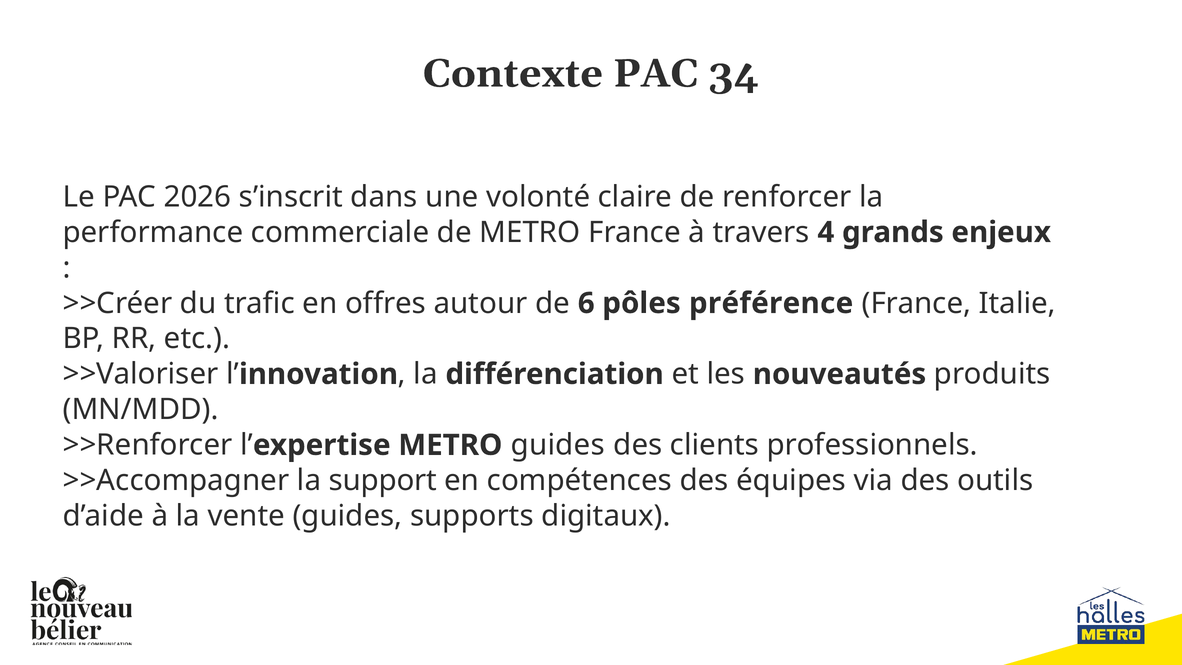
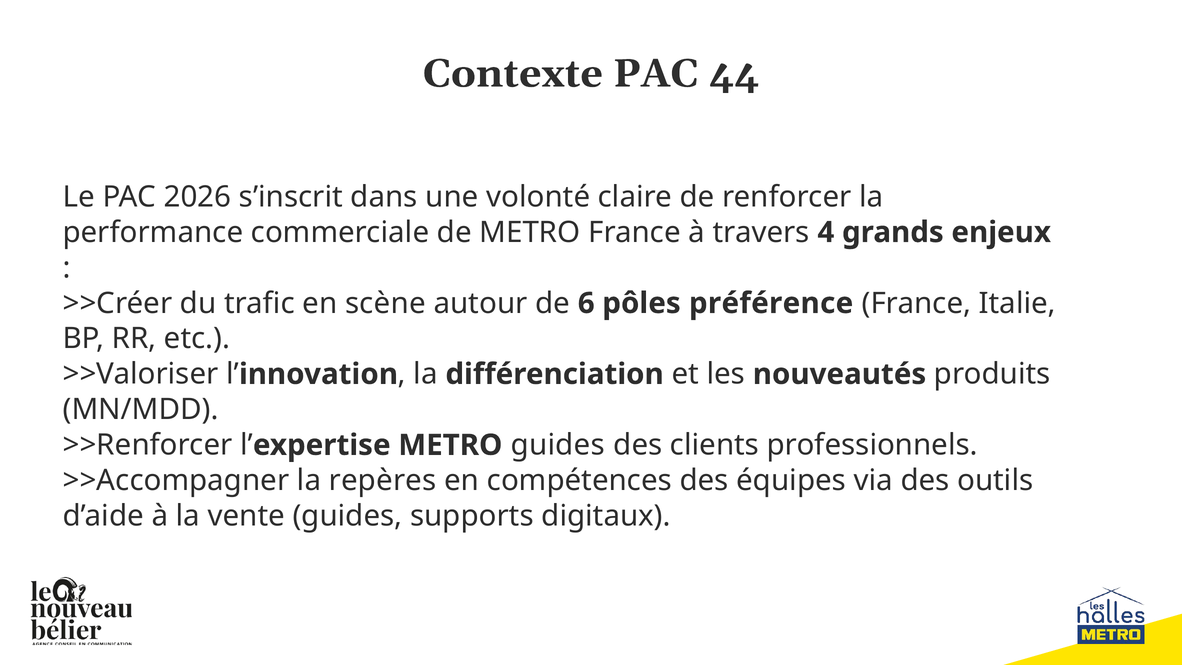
34: 34 -> 44 (734, 74)
offres: offres -> scène (385, 303)
support: support -> repères (383, 481)
